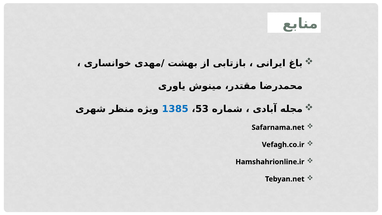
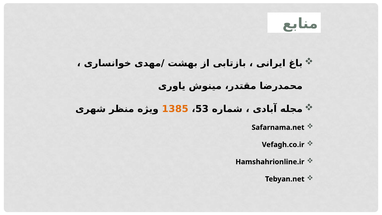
1385 colour: blue -> orange (175, 109)
